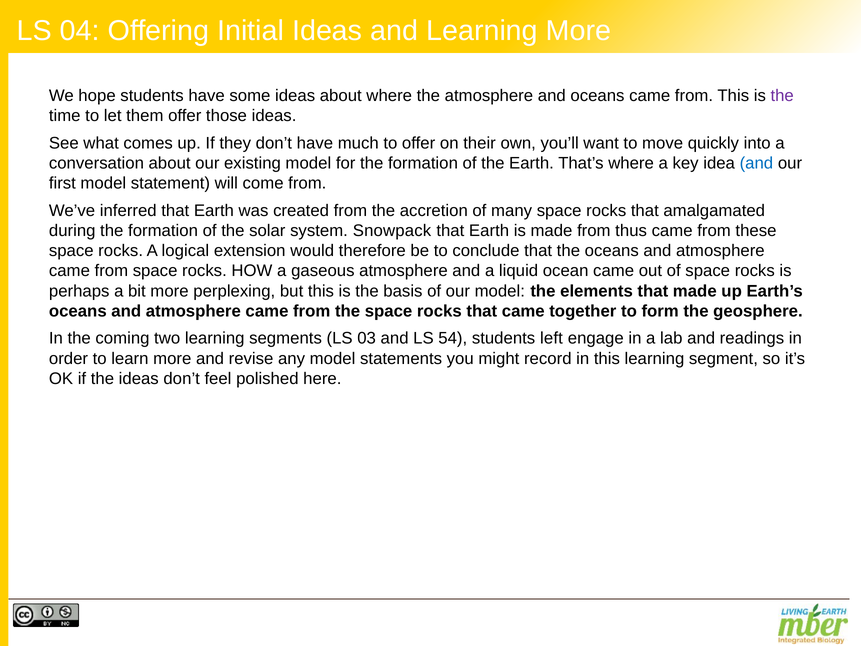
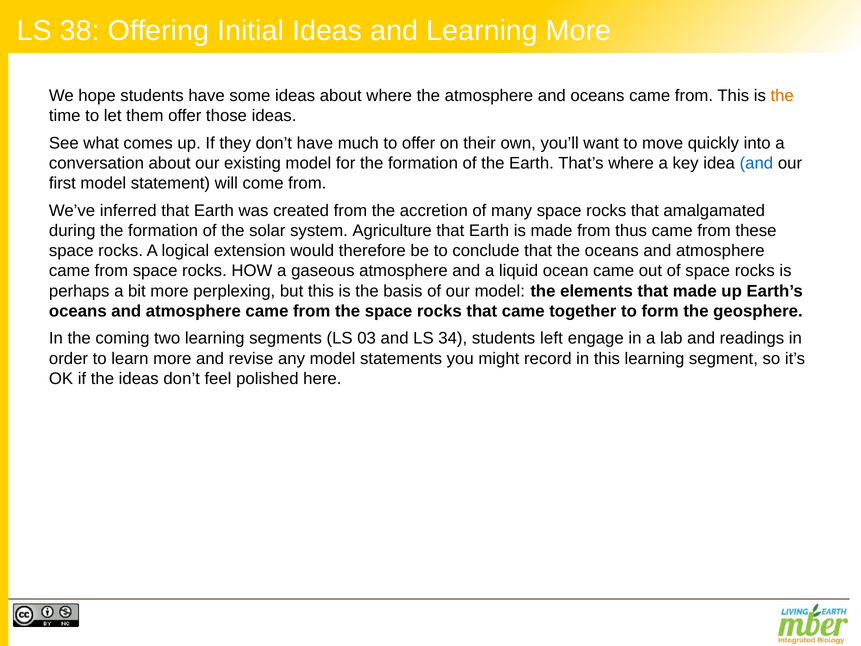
04: 04 -> 38 (80, 31)
the colour: purple -> orange (782, 96)
Snowpack: Snowpack -> Agriculture (392, 231)
54: 54 -> 34 (453, 338)
